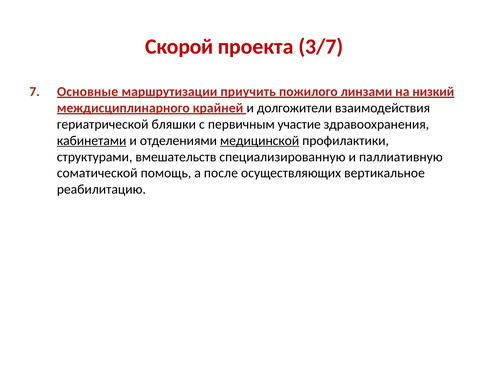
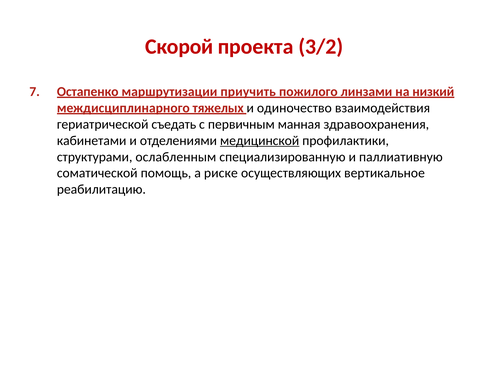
3/7: 3/7 -> 3/2 (321, 47)
Основные: Основные -> Остапенко (88, 92)
крайней: крайней -> тяжелых (218, 108)
долгожители: долгожители -> одиночество (294, 108)
бляшки: бляшки -> съедать (174, 124)
участие: участие -> манная (299, 124)
кабинетами underline: present -> none (92, 140)
вмешательств: вмешательств -> ослабленным (176, 157)
после: после -> риске (221, 173)
